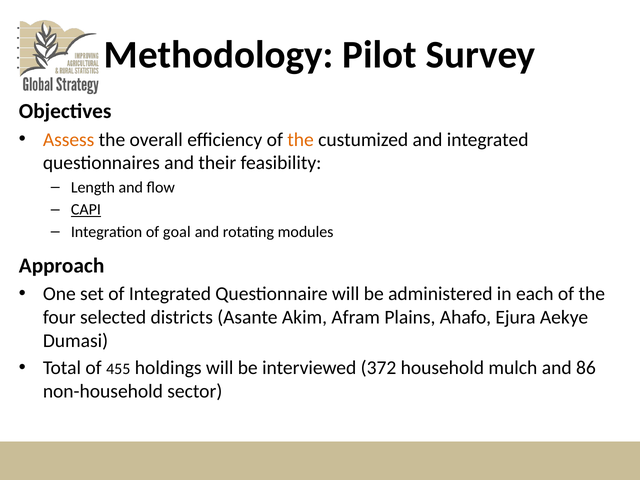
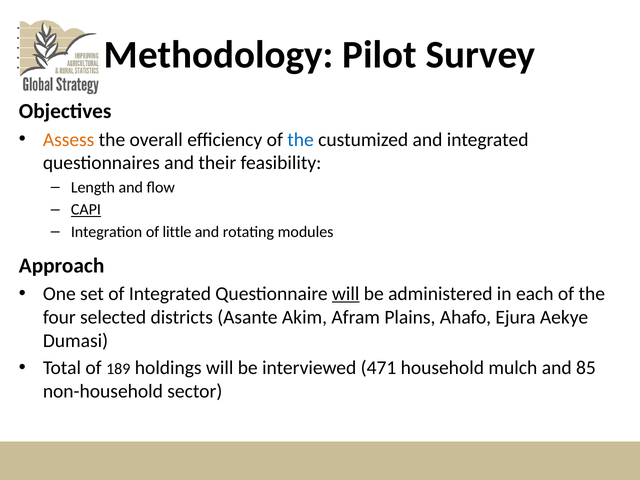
the colour: orange -> blue (301, 140)
goal: goal -> little (177, 232)
will underline: none -> present (346, 294)
455: 455 -> 189 (118, 369)
372: 372 -> 471 (379, 368)
86: 86 -> 85 (586, 368)
